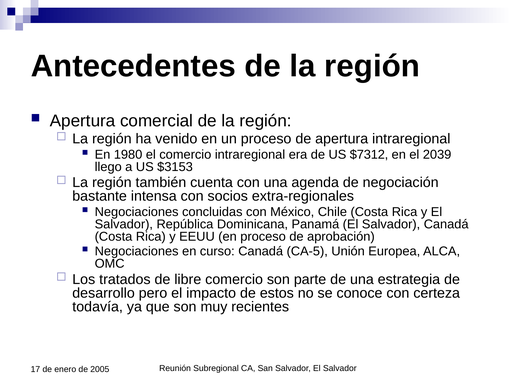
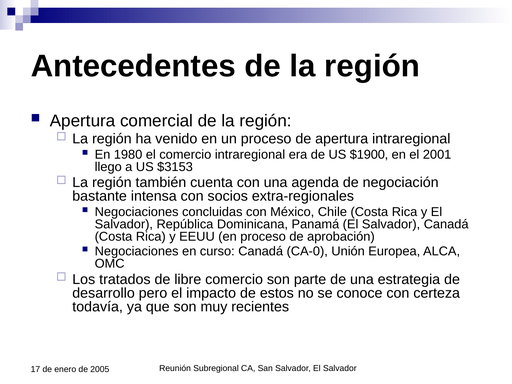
$7312: $7312 -> $1900 (369, 155)
2039: 2039 -> 2001 (437, 155)
CA-5: CA-5 -> CA-0 (307, 251)
